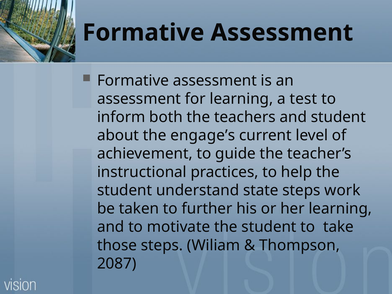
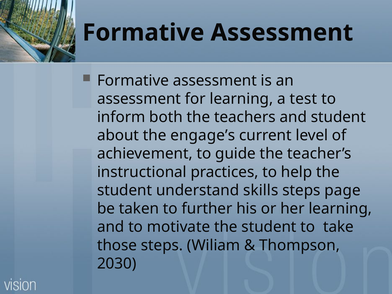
state: state -> skills (261, 190)
work: work -> page (343, 190)
2087: 2087 -> 2030 (117, 264)
